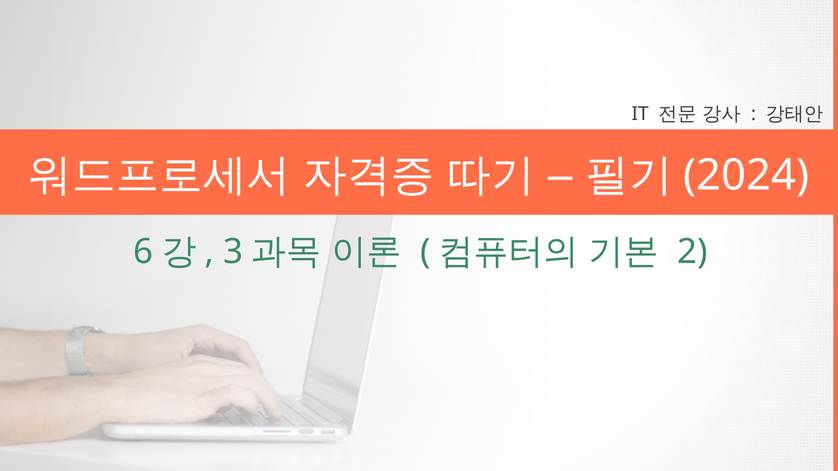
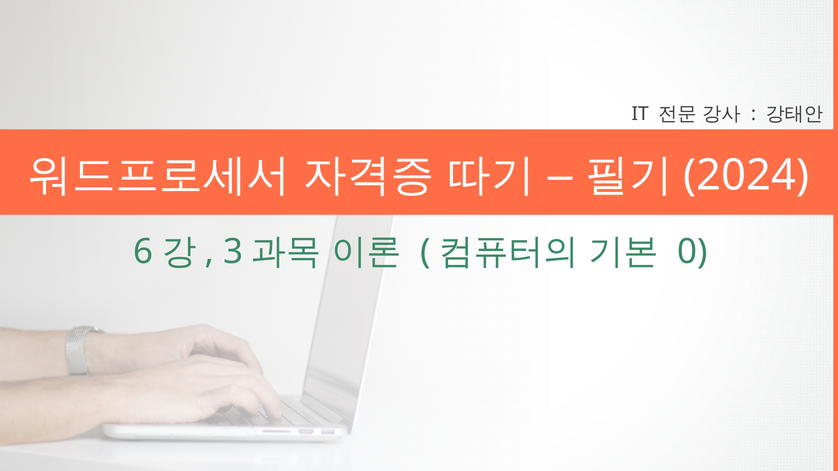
2: 2 -> 0 (693, 252)
